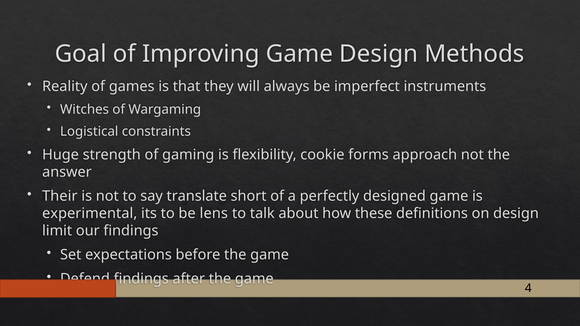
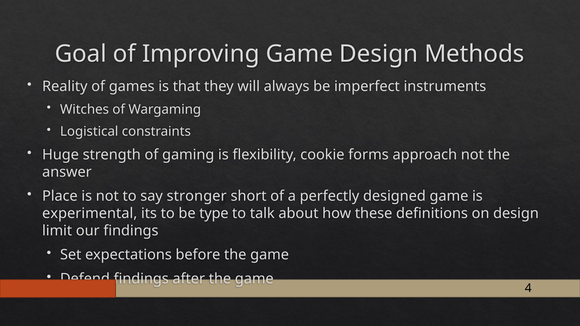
Their: Their -> Place (60, 196)
translate: translate -> stronger (197, 196)
lens: lens -> type (214, 214)
